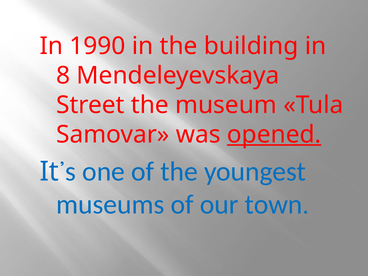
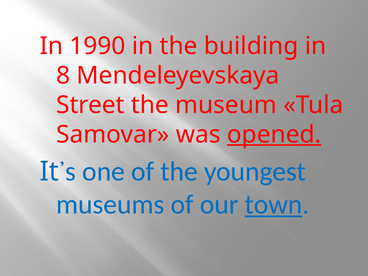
town underline: none -> present (274, 205)
